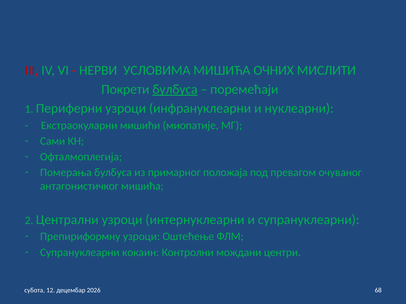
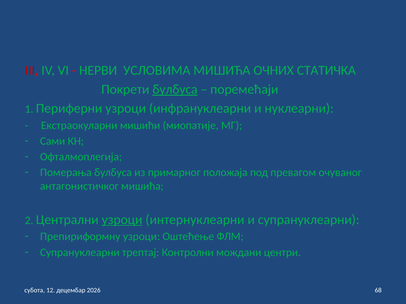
МИСЛИТИ: МИСЛИТИ -> СТАТИЧКА (326, 71)
узроци underline: none -> present (122, 220)
кокаин: кокаин -> трептај (141, 253)
